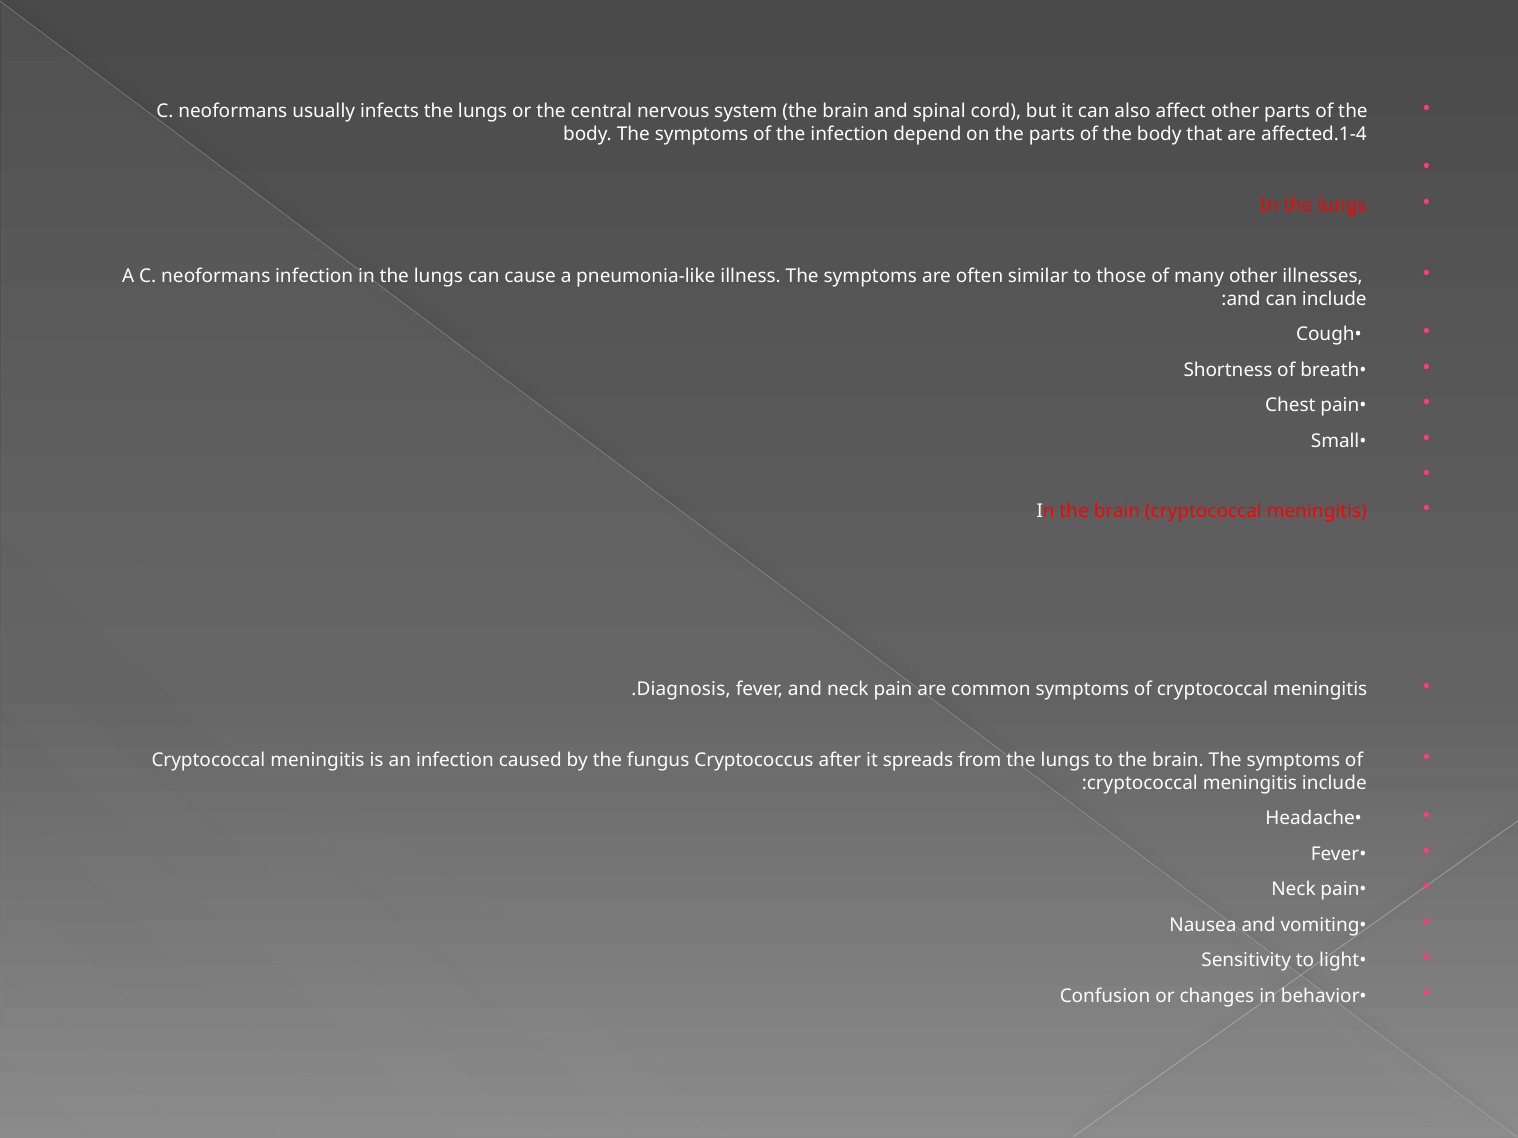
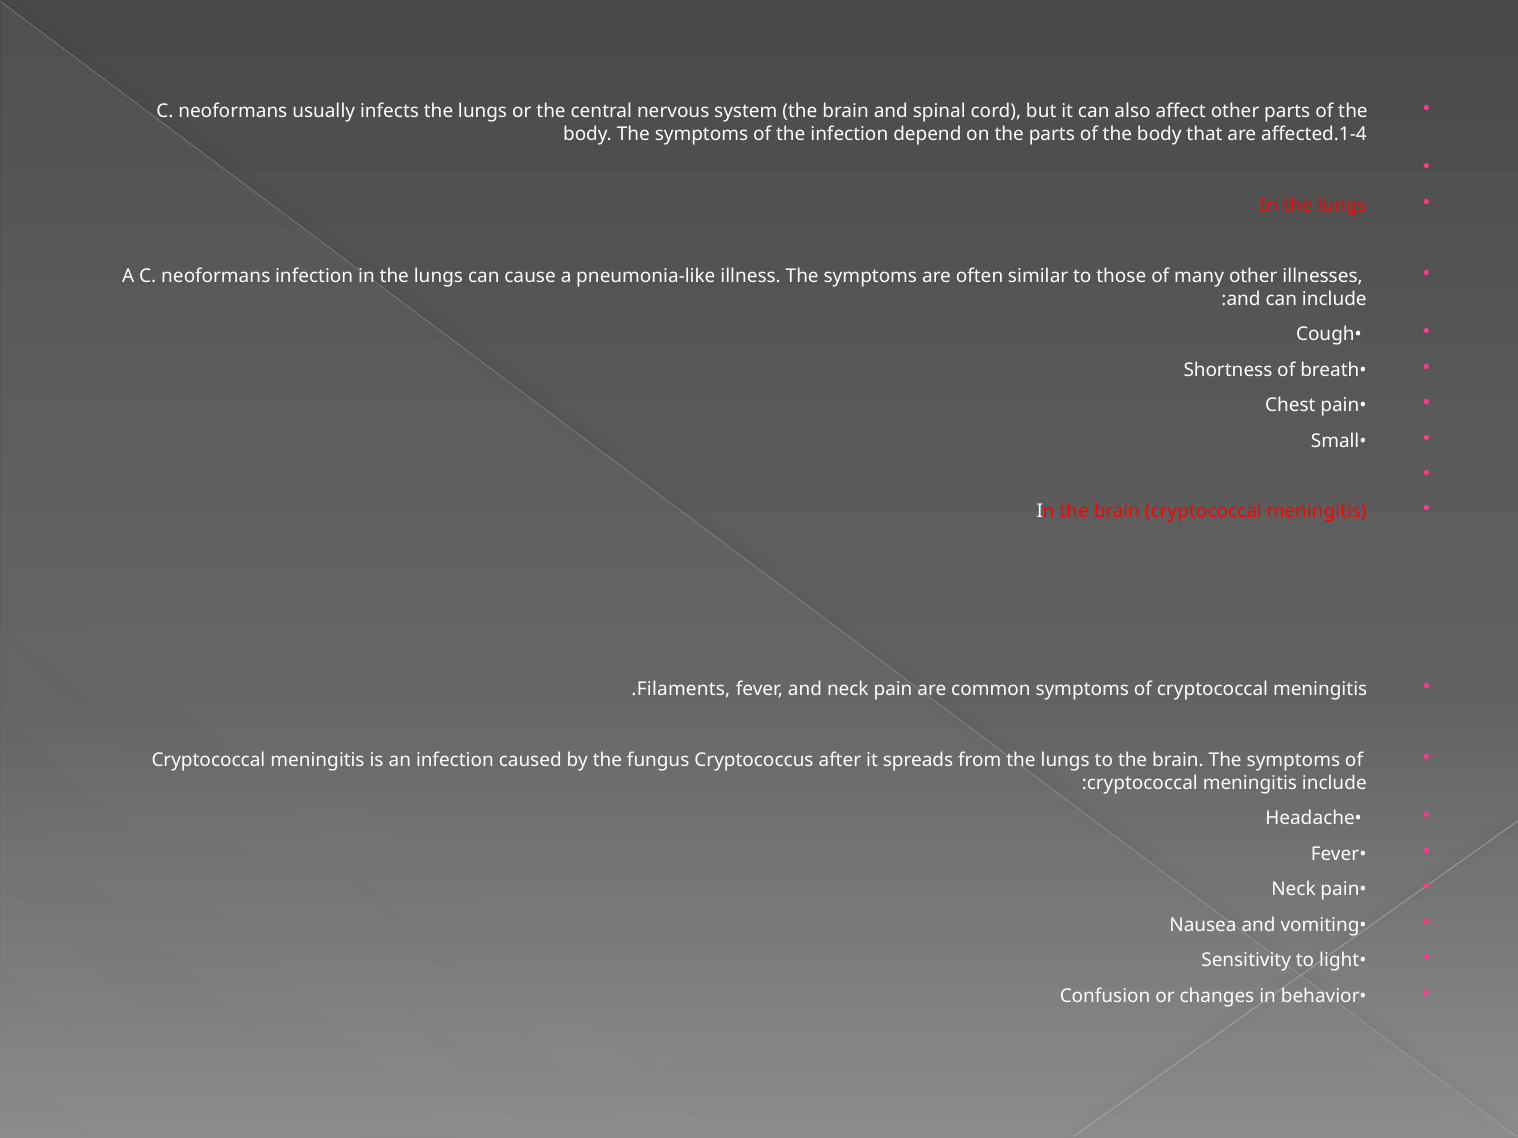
Diagnosis: Diagnosis -> Filaments (684, 689)
